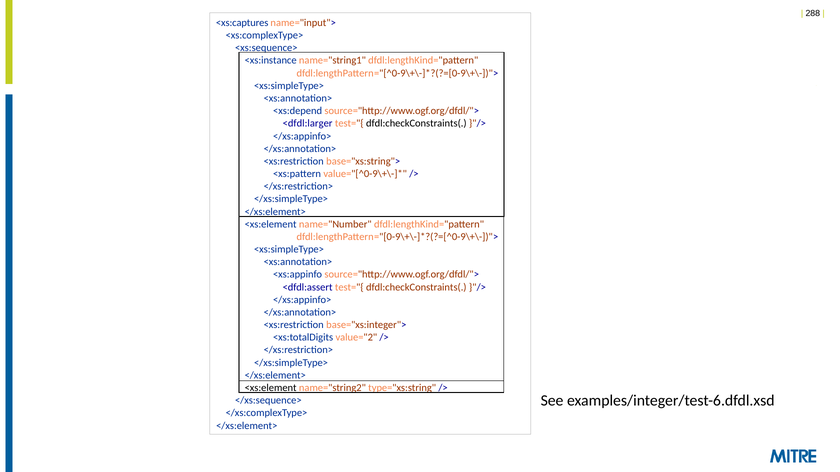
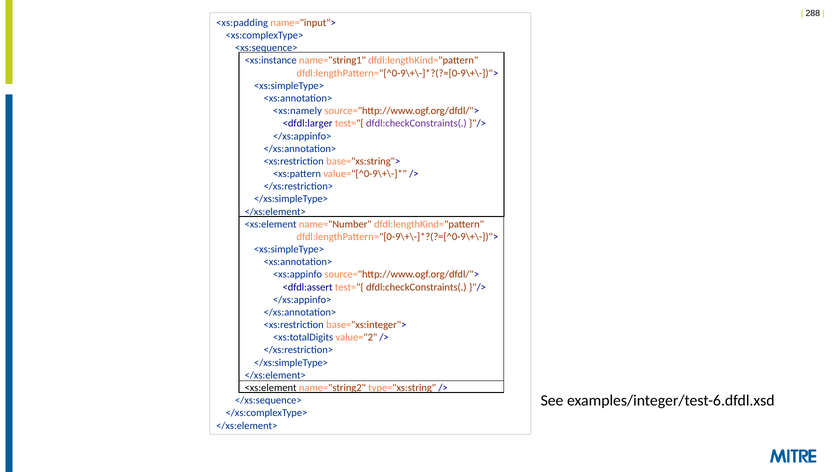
<xs:captures: <xs:captures -> <xs:padding (242, 23)
<xs:depend: <xs:depend -> <xs:namely (297, 111)
dfdl:checkConstraints( colour: black -> purple (416, 124)
